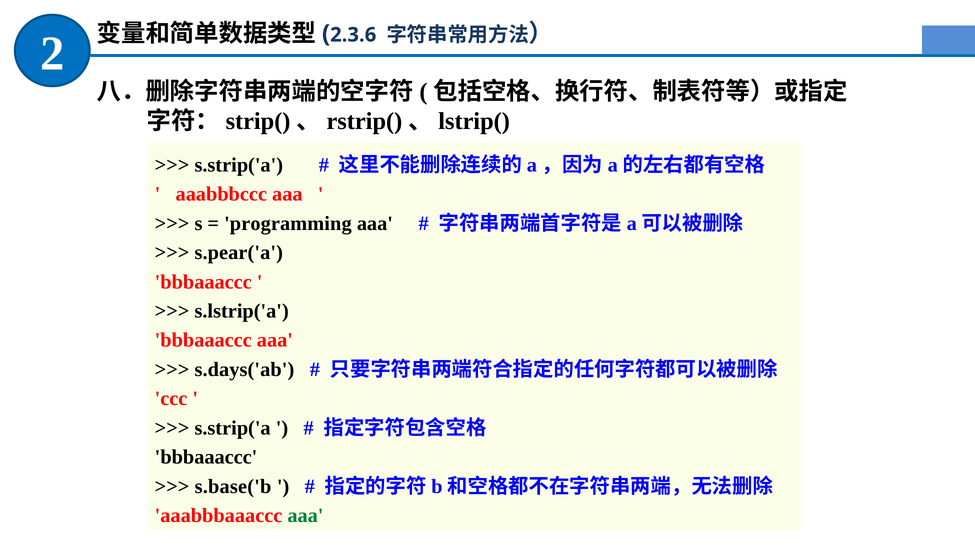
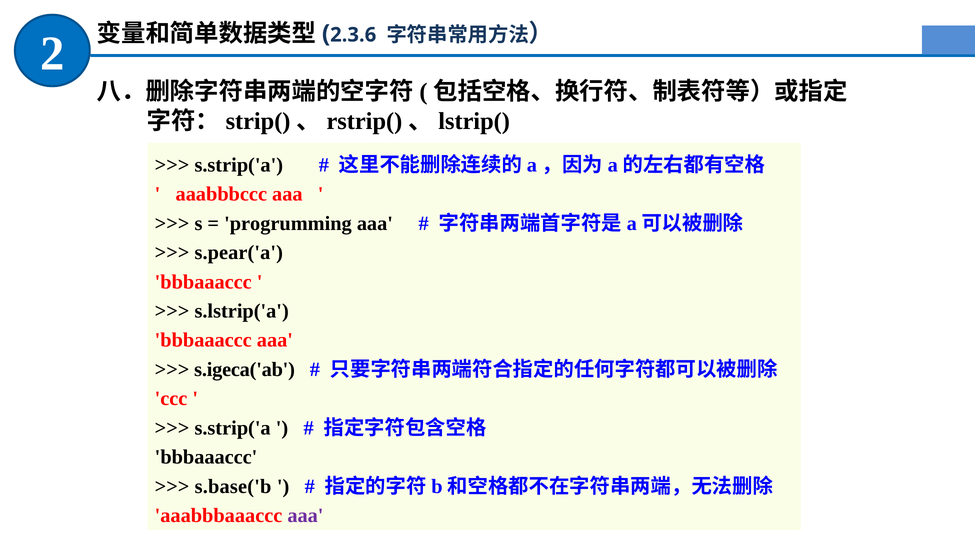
programming: programming -> progrumming (288, 224)
s.days('ab: s.days('ab -> s.igeca('ab (245, 370)
aaa colour: green -> purple (305, 516)
